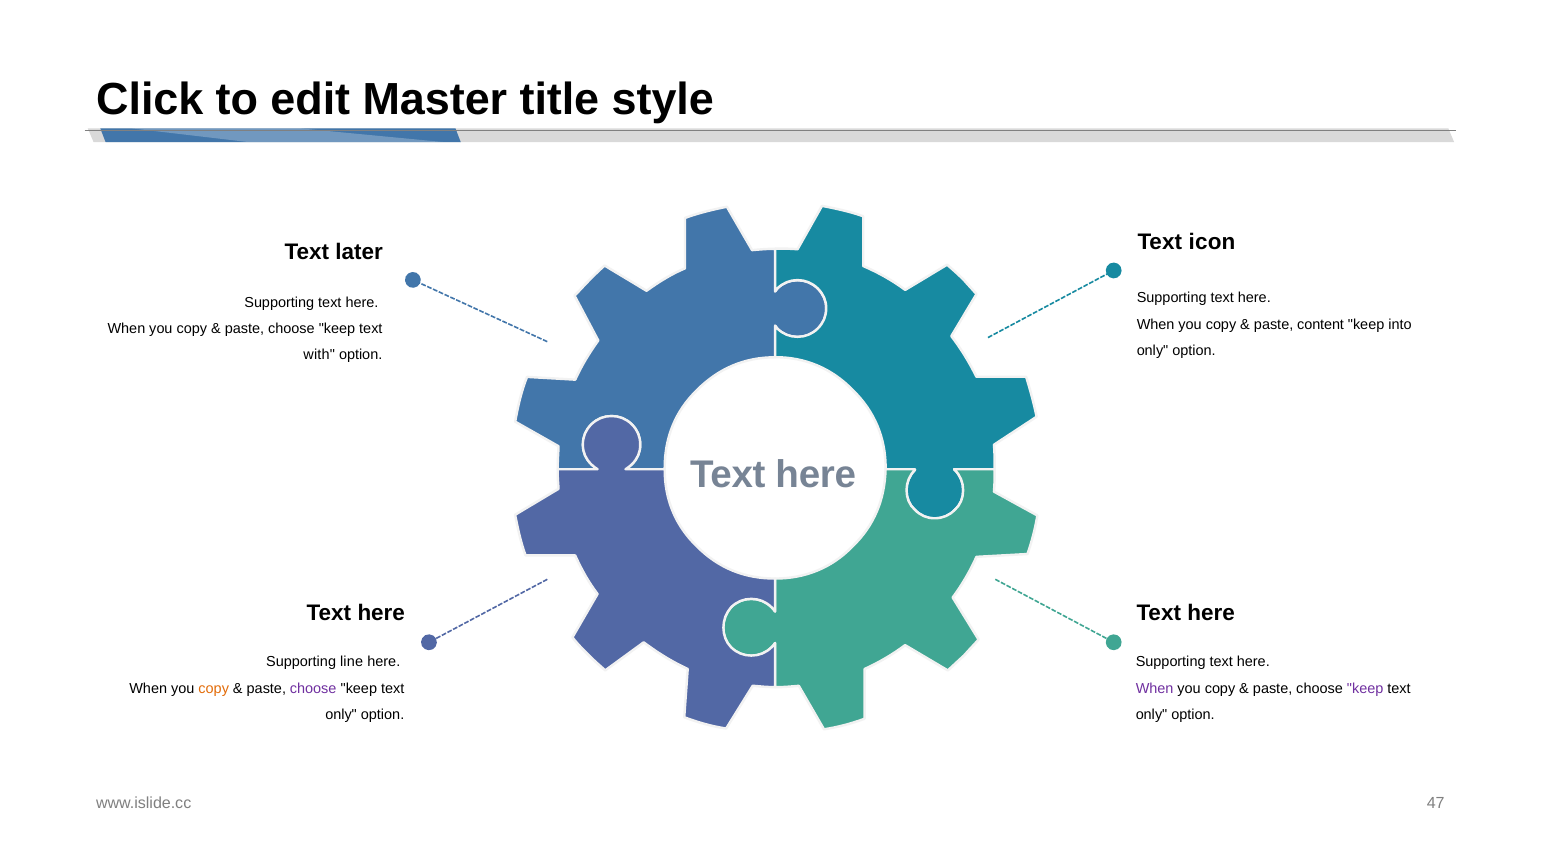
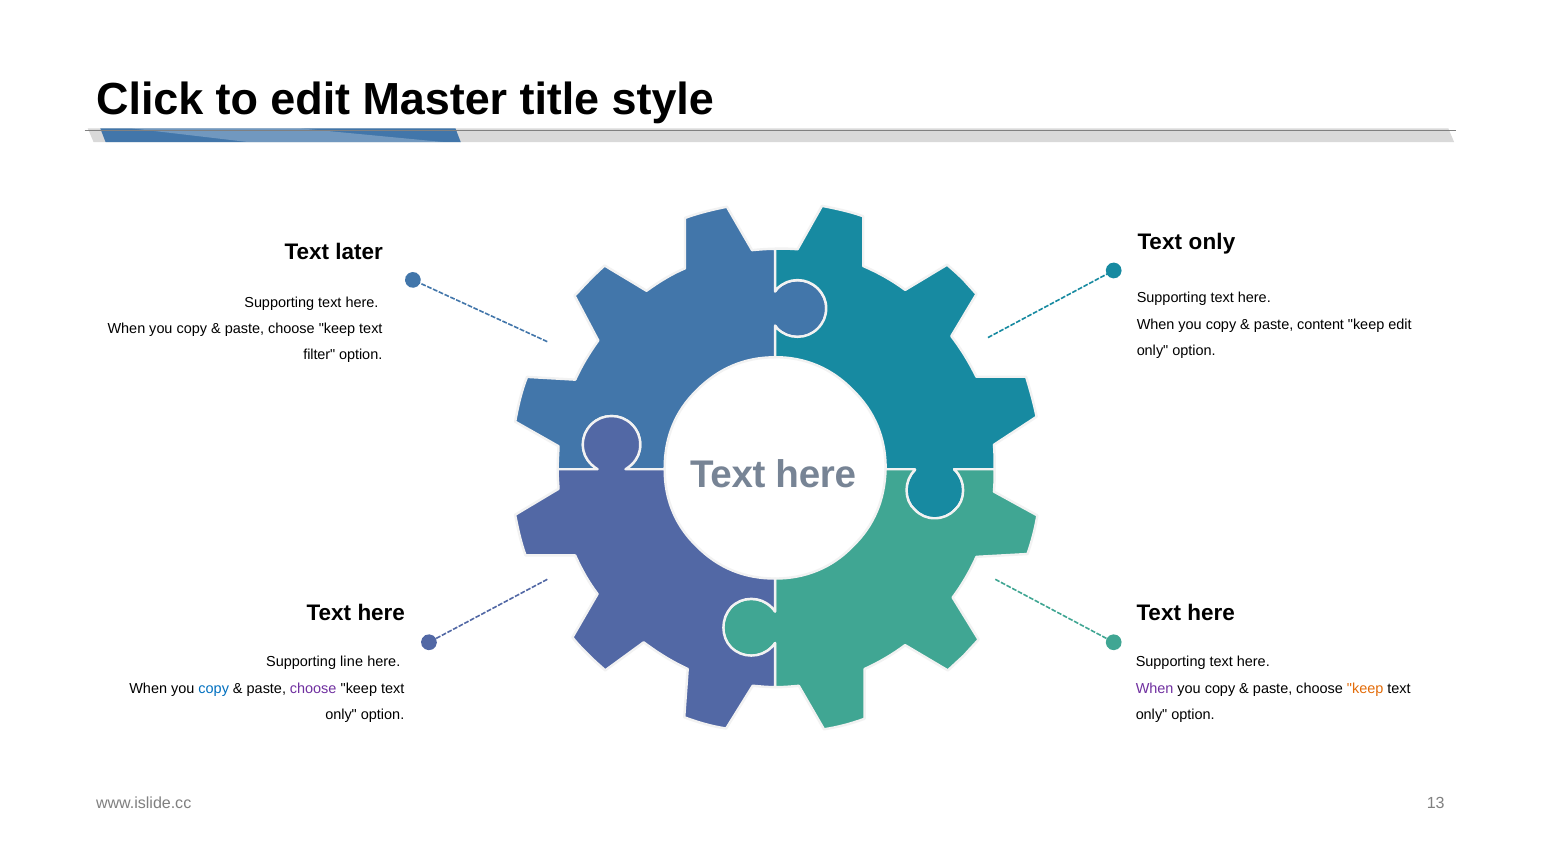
icon: icon -> only (1212, 242)
keep into: into -> edit (1400, 324)
with: with -> filter (319, 355)
copy colour: orange -> blue (214, 688)
keep colour: purple -> orange (1365, 688)
47: 47 -> 13 (1436, 803)
